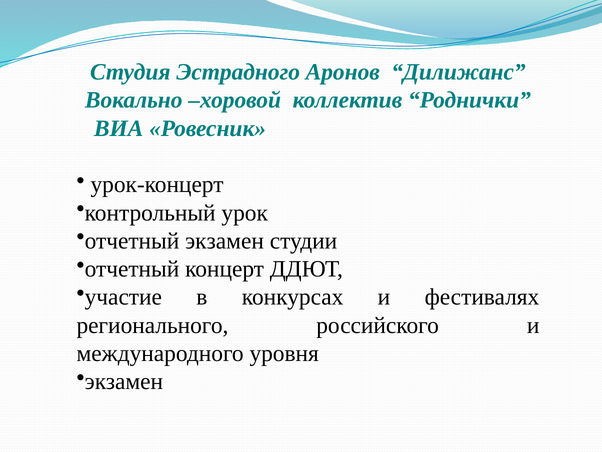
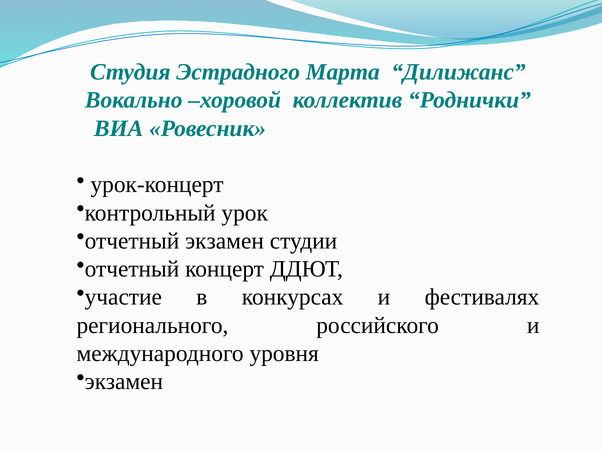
Аронов: Аронов -> Марта (343, 72)
